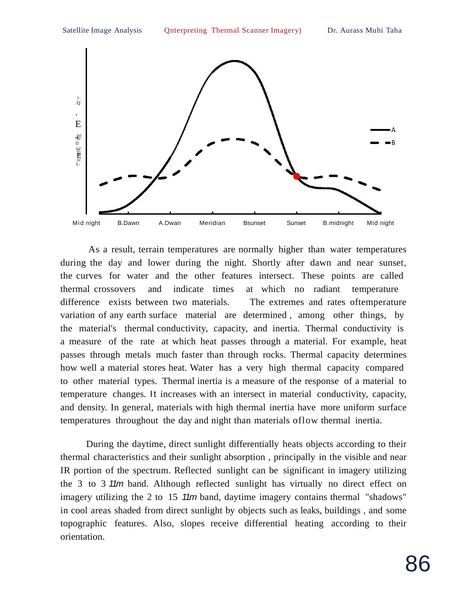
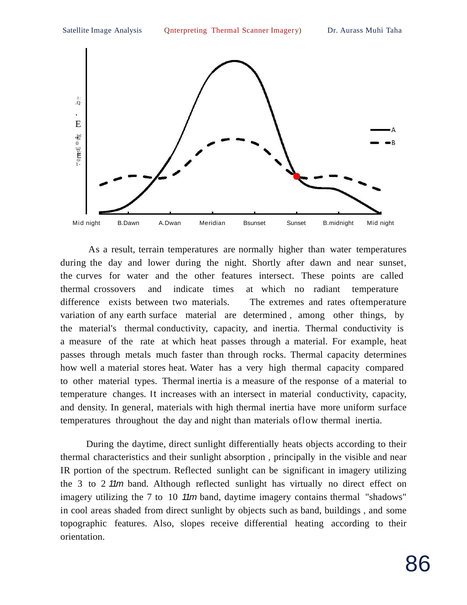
to 3: 3 -> 2 (103, 484)
2: 2 -> 7 (149, 497)
15: 15 -> 10 (173, 497)
as leaks: leaks -> band (311, 510)
